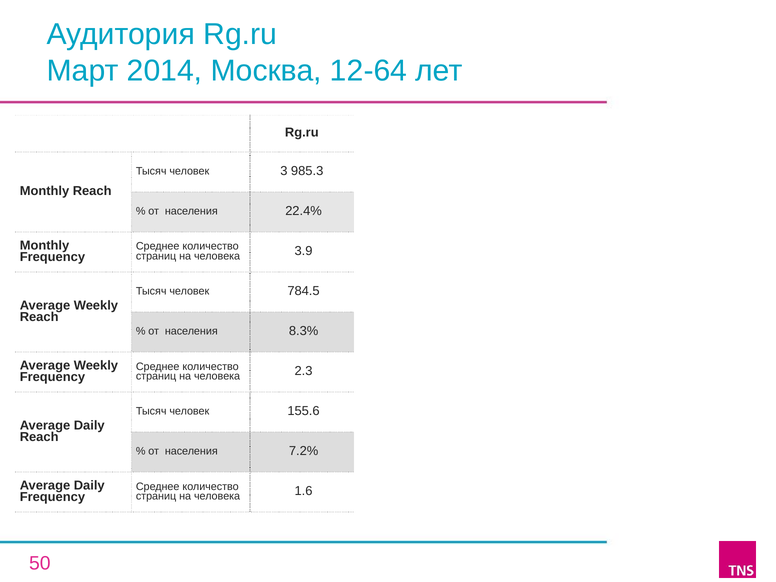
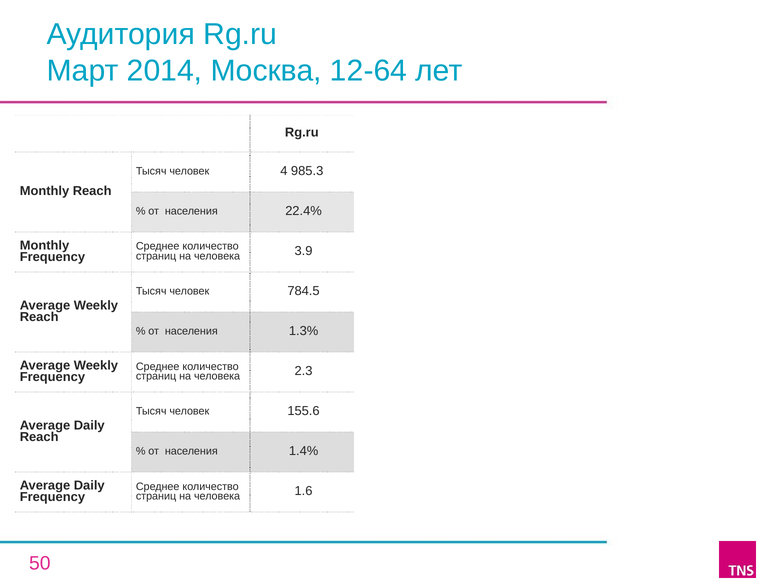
3: 3 -> 4 (284, 171)
8.3%: 8.3% -> 1.3% (304, 331)
7.2%: 7.2% -> 1.4% (304, 451)
